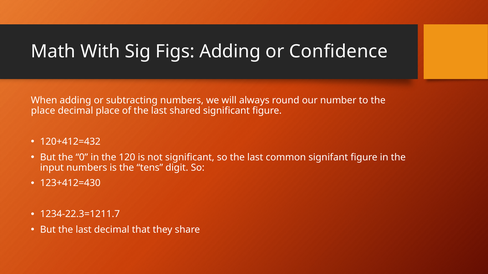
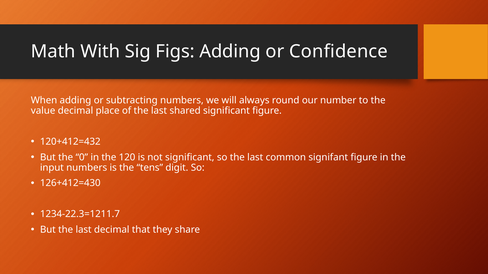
place: place -> value (43, 111)
123+412=430: 123+412=430 -> 126+412=430 (70, 183)
